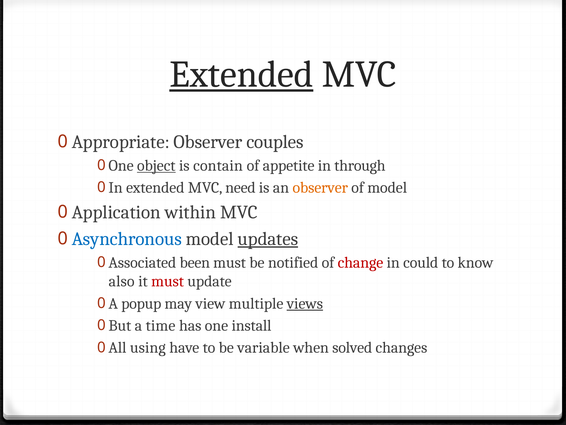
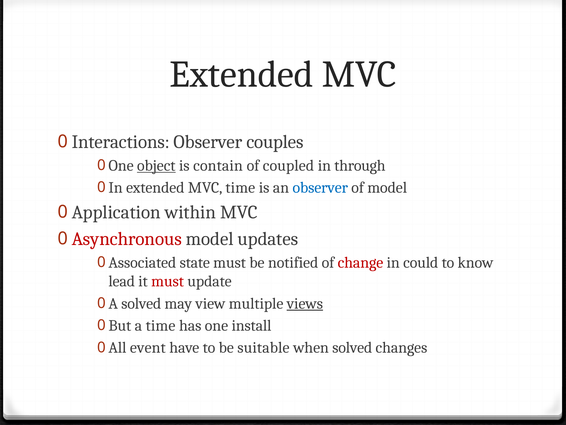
Extended underline: present -> none (241, 74)
Appropriate: Appropriate -> Interactions (121, 142)
appetite: appetite -> coupled (288, 165)
MVC need: need -> time (240, 187)
observer colour: orange -> blue (320, 187)
Asynchronous colour: blue -> red (127, 239)
updates underline: present -> none (268, 239)
been: been -> state (195, 262)
also: also -> lead (122, 281)
A popup: popup -> solved (141, 303)
using: using -> event (148, 347)
variable: variable -> suitable (263, 347)
